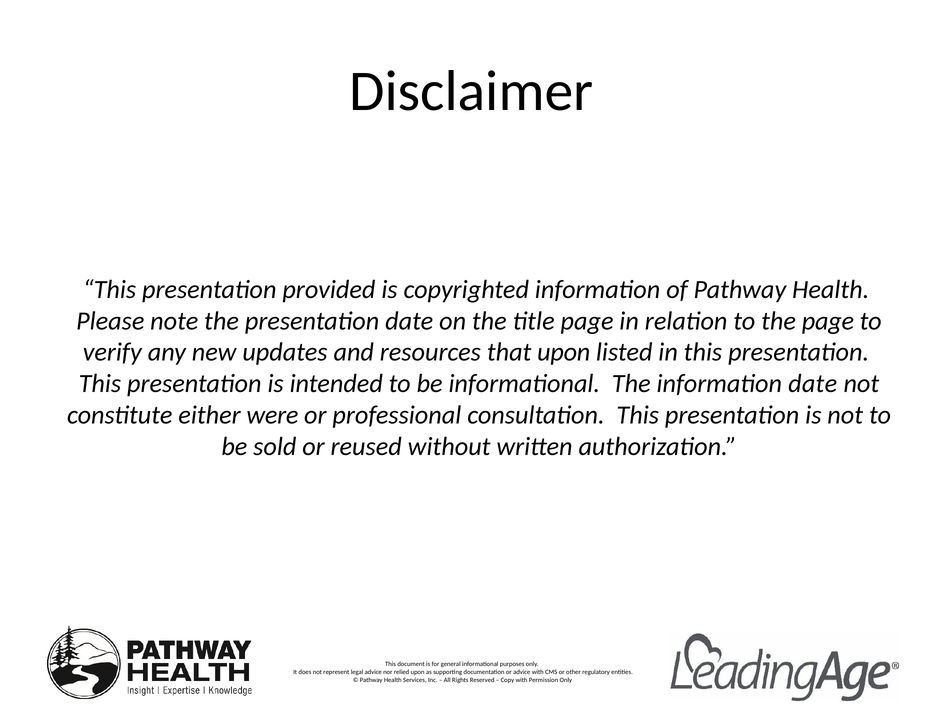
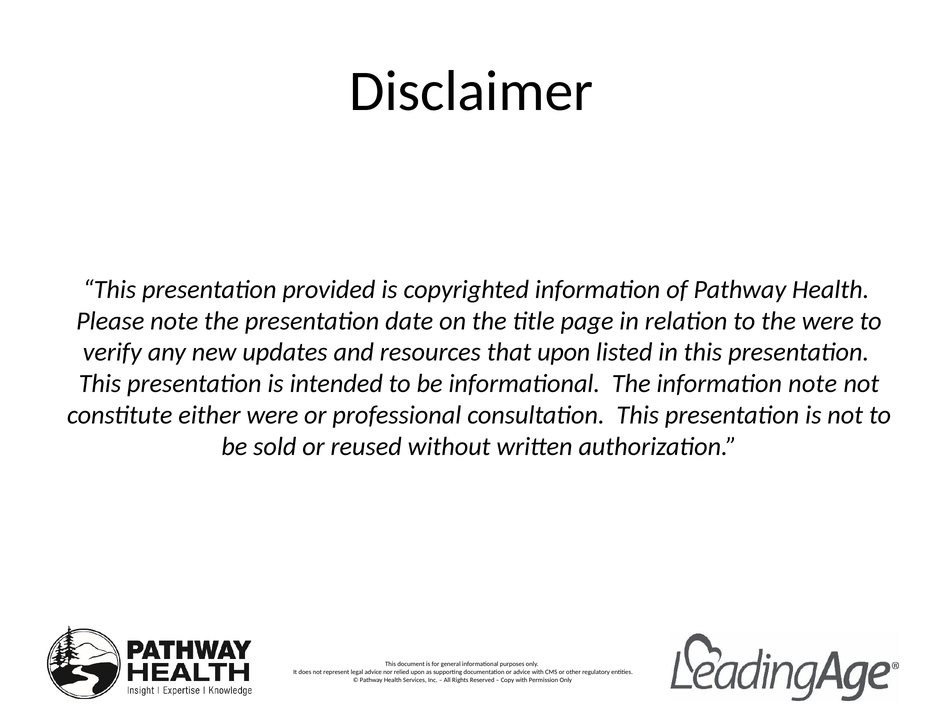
the page: page -> were (828, 321)
information date: date -> note (813, 384)
